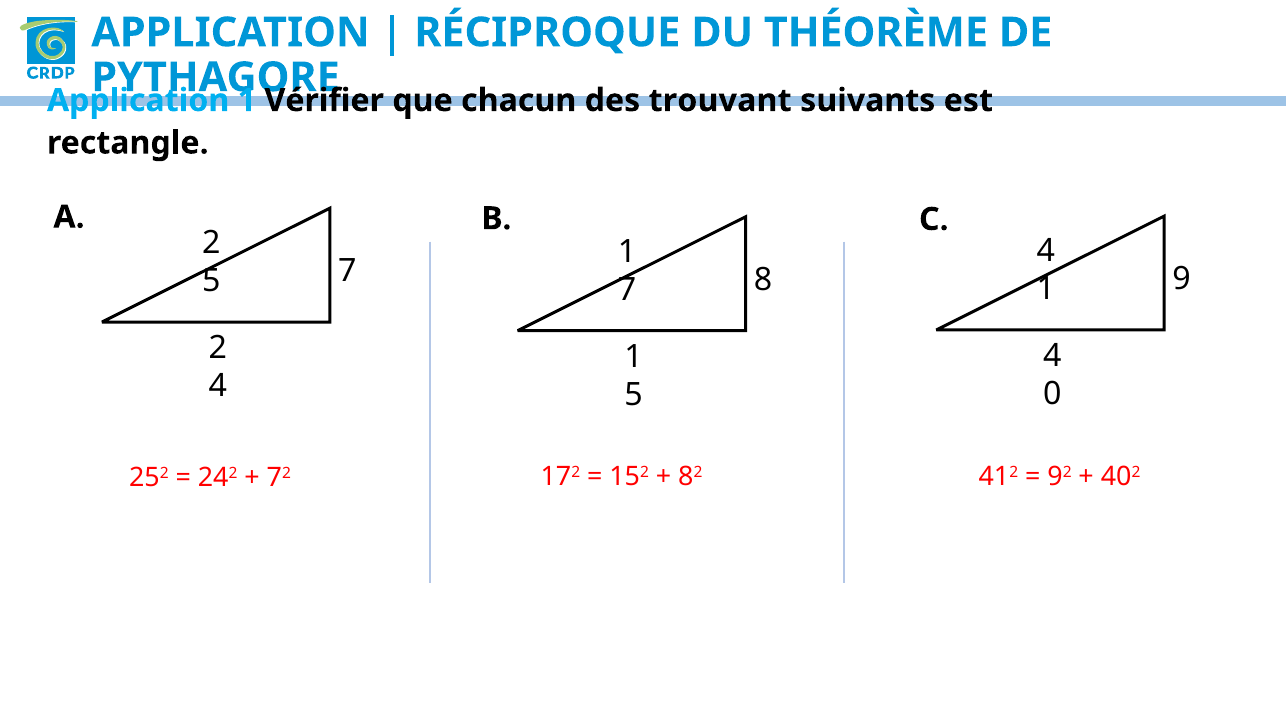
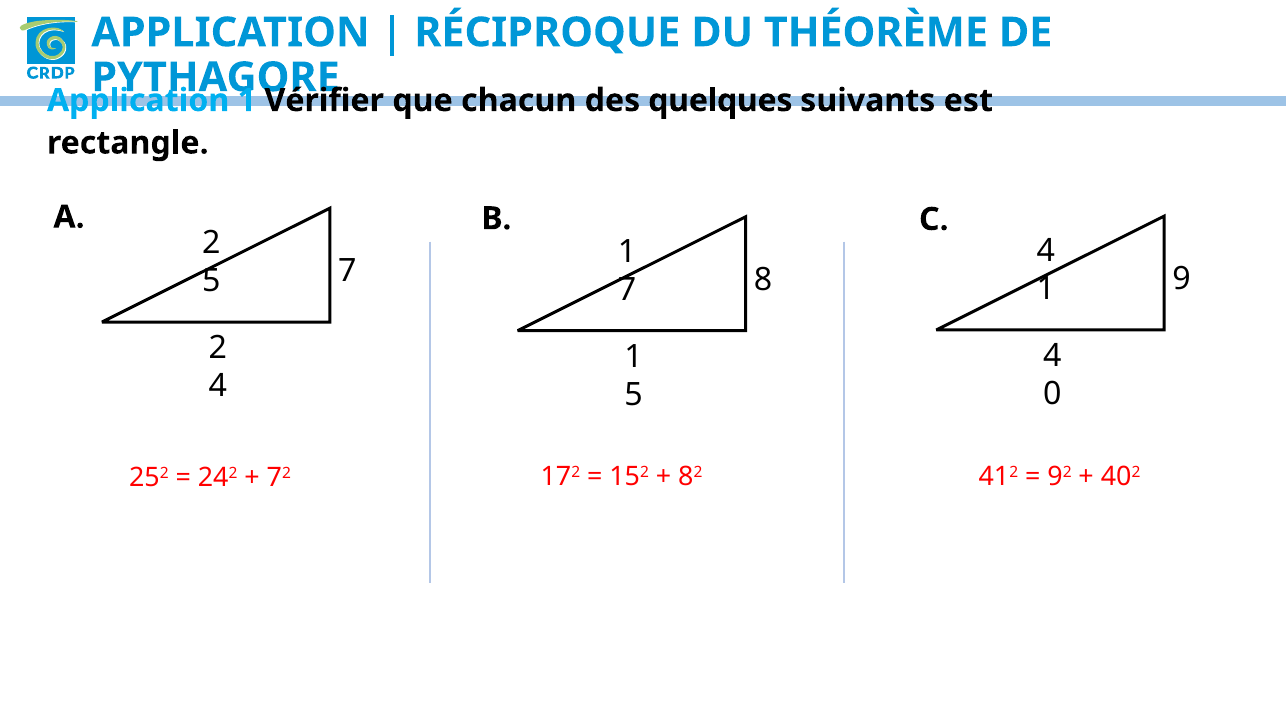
trouvant: trouvant -> quelques (720, 101)
